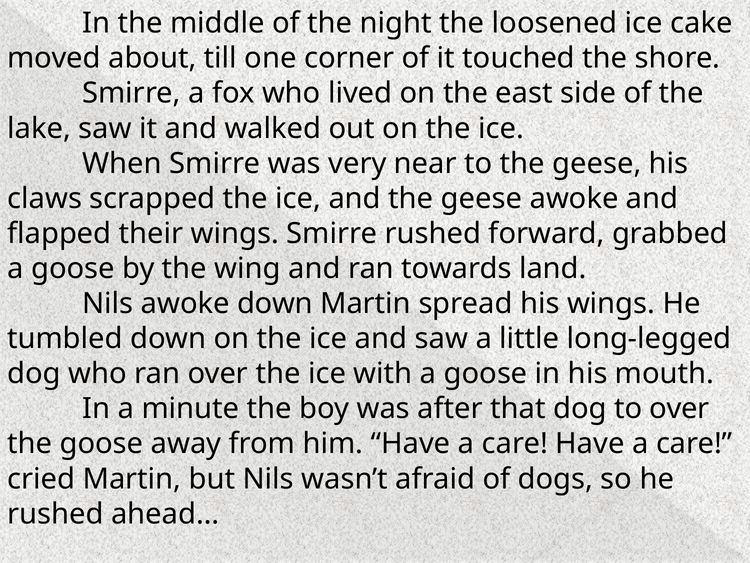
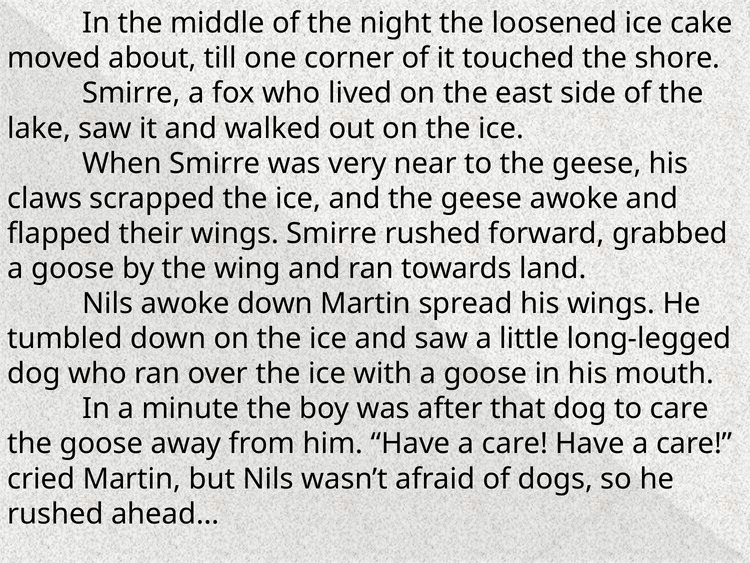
to over: over -> care (679, 408)
